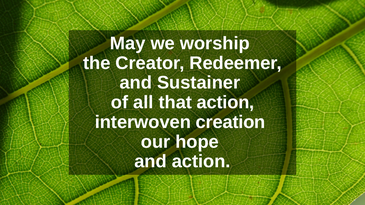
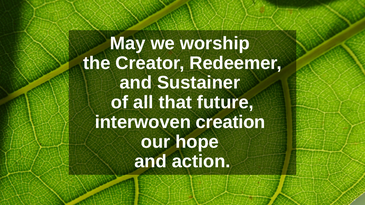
that action: action -> future (225, 103)
